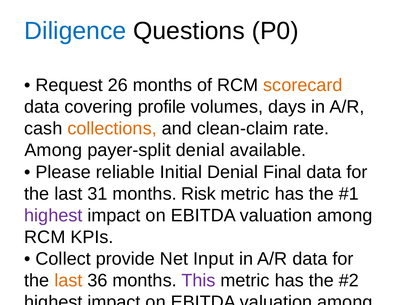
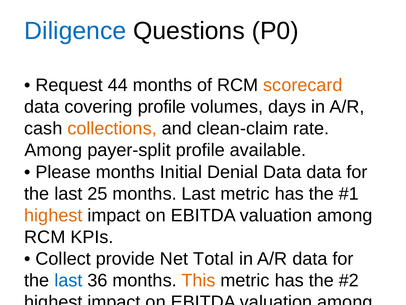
26: 26 -> 44 (118, 85)
payer-split denial: denial -> profile (200, 150)
Please reliable: reliable -> months (125, 172)
Denial Final: Final -> Data (282, 172)
31: 31 -> 25 (98, 193)
months Risk: Risk -> Last (199, 193)
highest colour: purple -> orange (53, 215)
Input: Input -> Total (214, 258)
last colour: orange -> blue (68, 280)
This colour: purple -> orange (199, 280)
